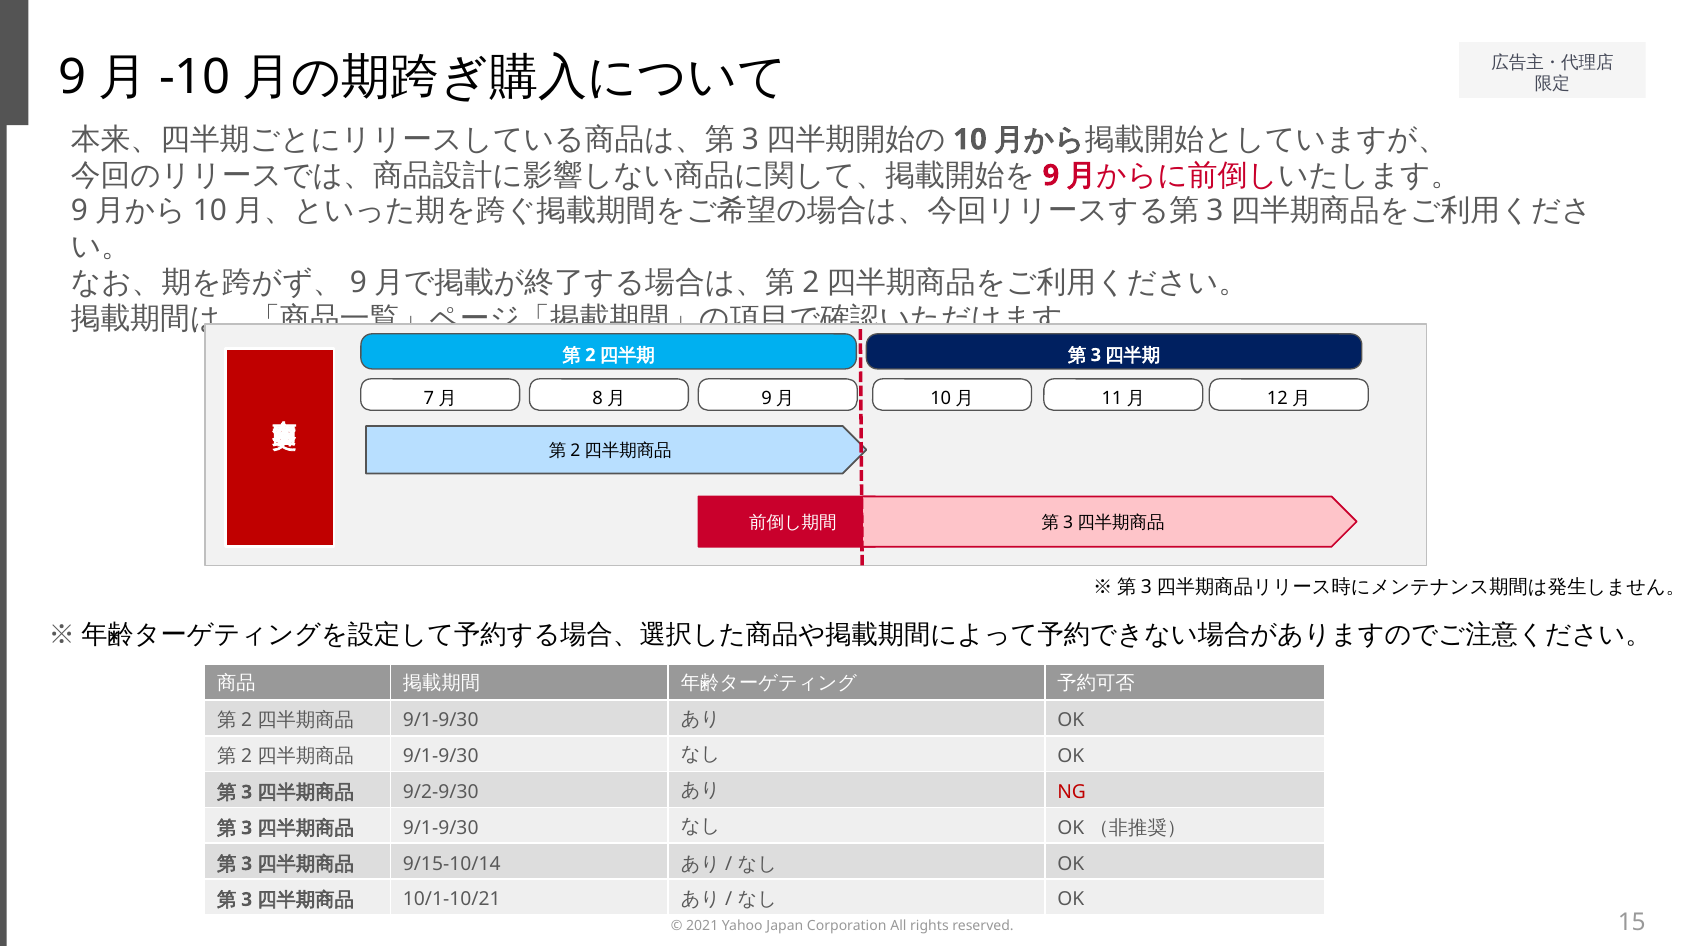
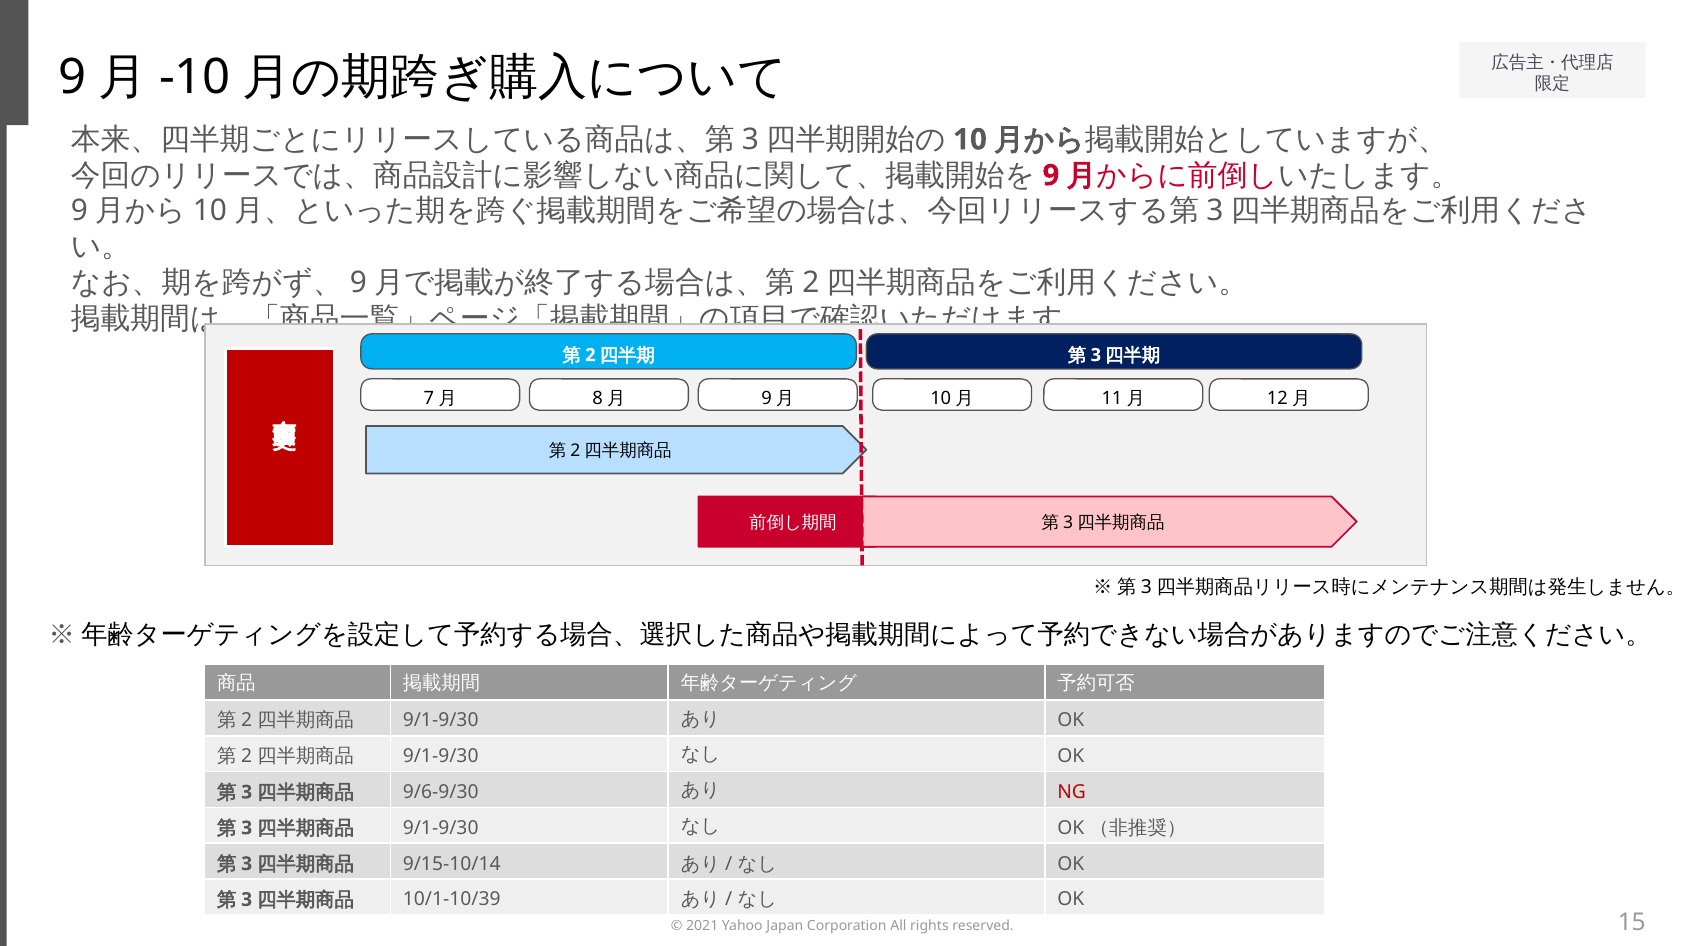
9/2-9/30: 9/2-9/30 -> 9/6-9/30 (441, 792)
10/1-10/21: 10/1-10/21 -> 10/1-10/39 (452, 899)
